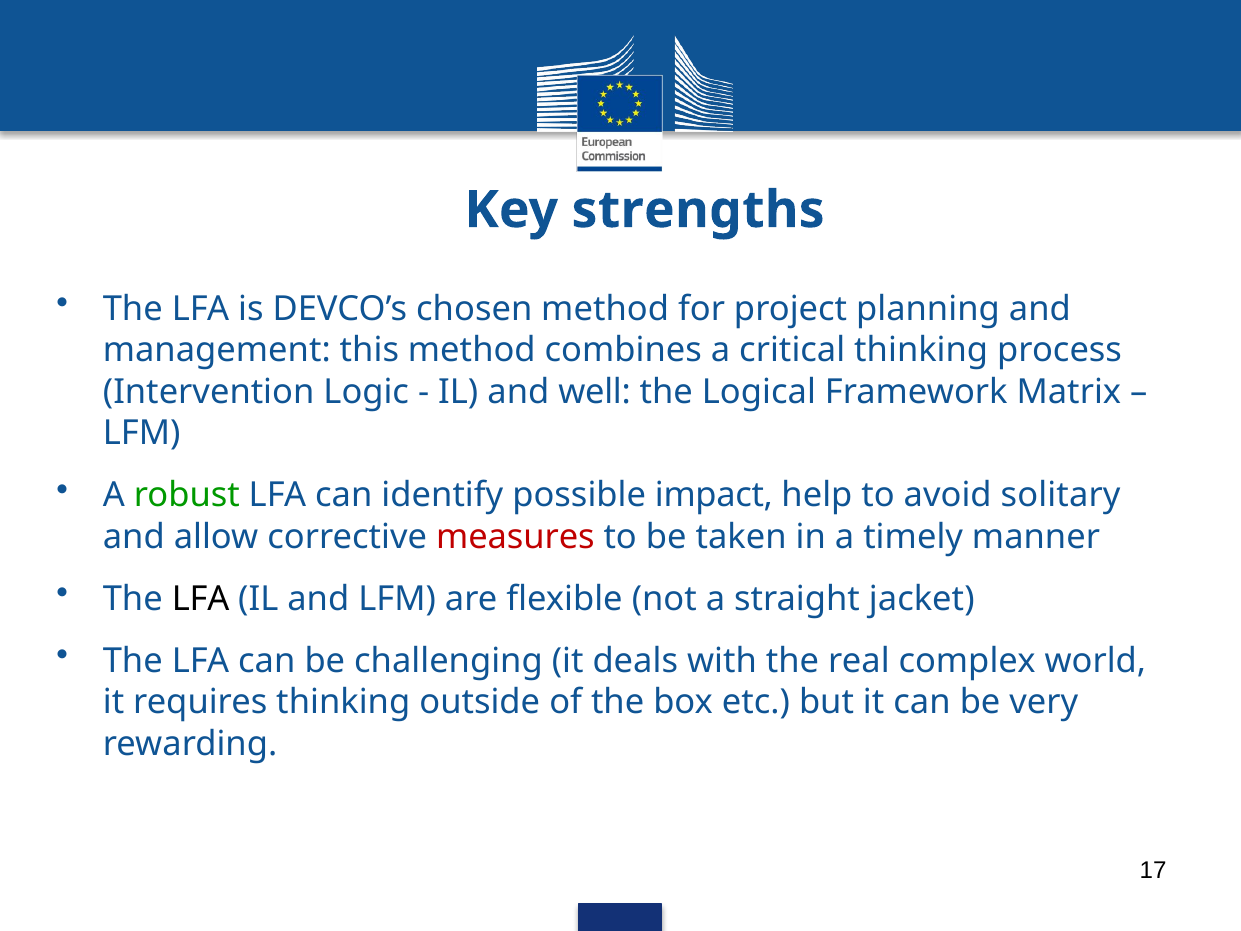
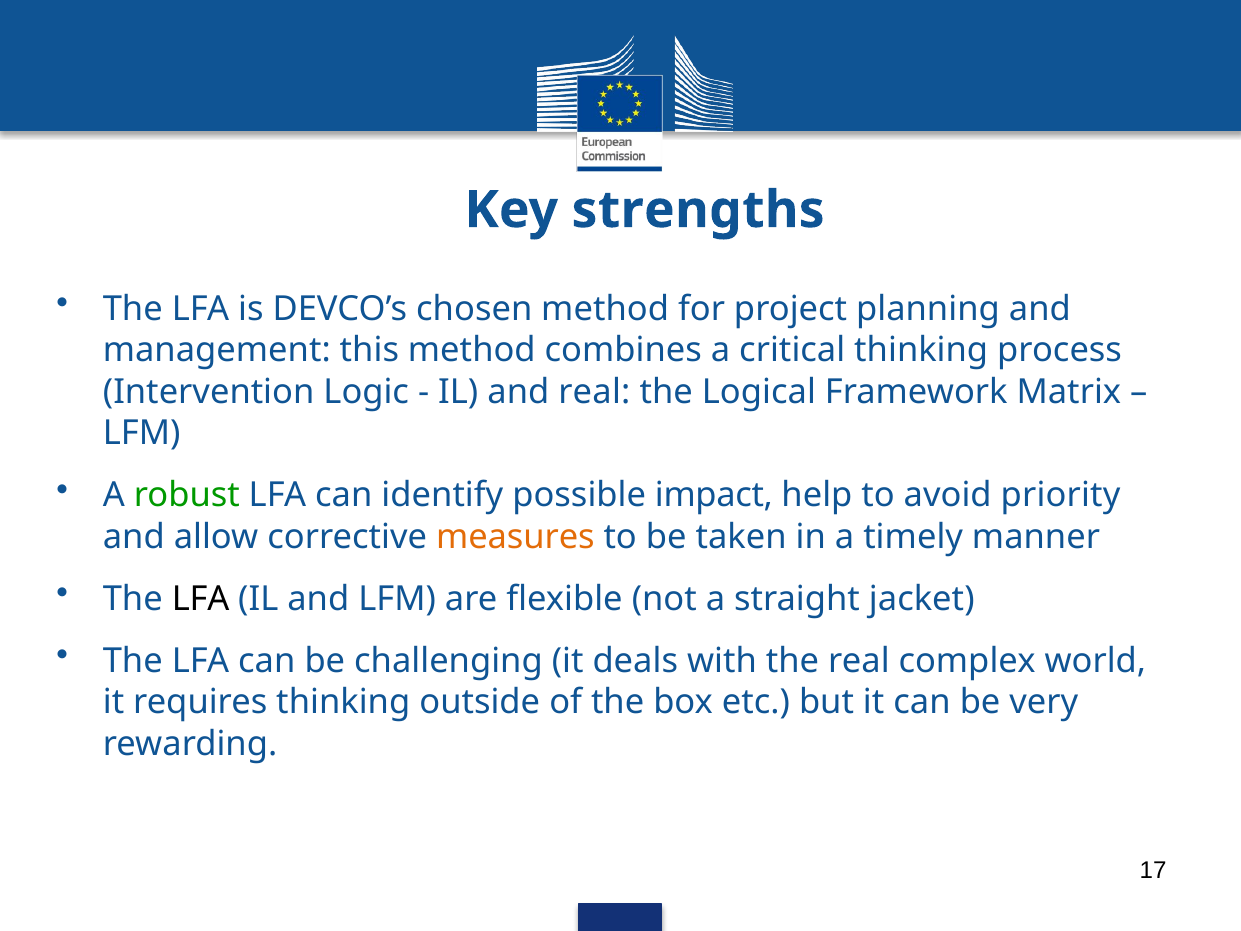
and well: well -> real (594, 392)
solitary: solitary -> priority (1061, 495)
measures colour: red -> orange (515, 537)
